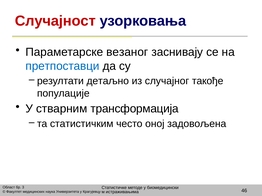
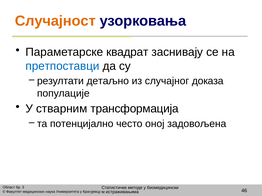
Случајност colour: red -> orange (55, 21)
везаног: везаног -> квадрат (127, 52)
такође: такође -> доказа (208, 81)
статистичким: статистичким -> потенцијално (82, 124)
